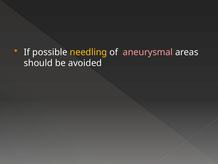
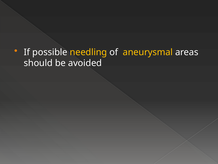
aneurysmal colour: pink -> yellow (148, 52)
